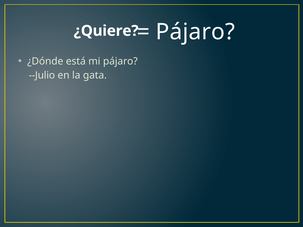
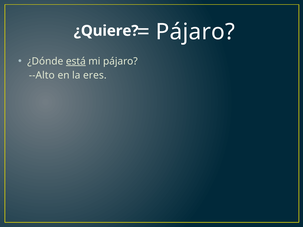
está underline: none -> present (76, 61)
--Julio: --Julio -> --Alto (42, 75)
gata: gata -> eres (95, 75)
